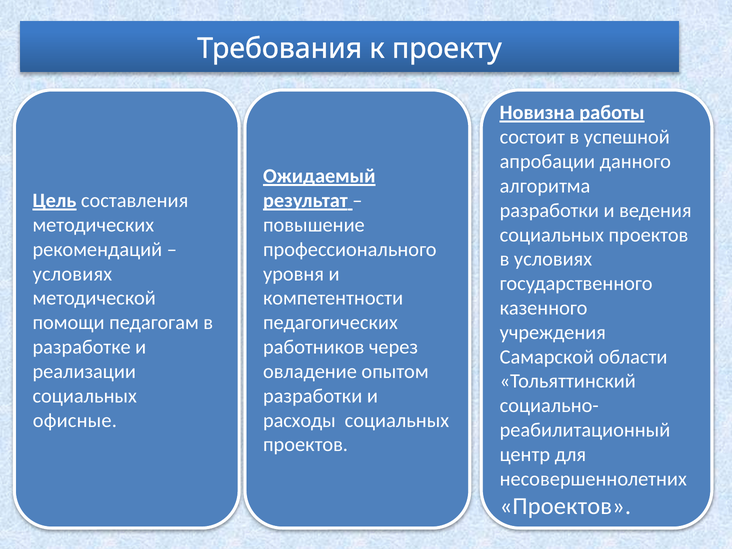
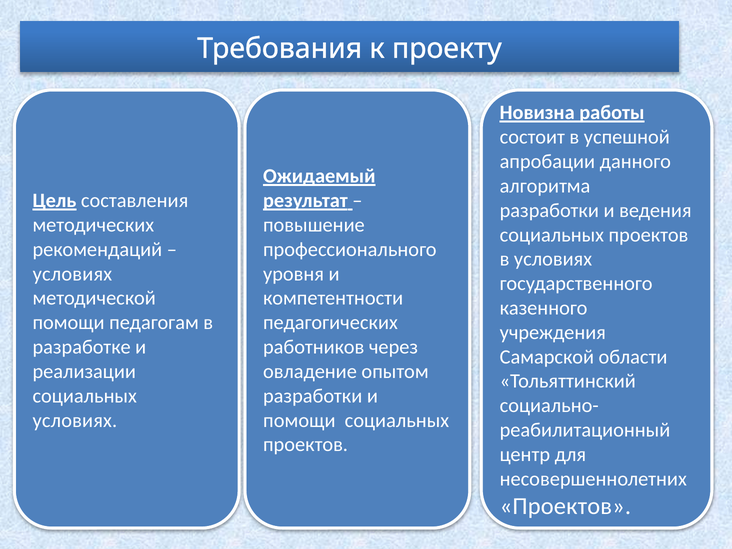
офисные: офисные -> условиях (75, 420)
расходы: расходы -> помощи (299, 420)
